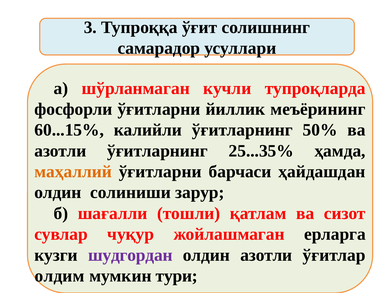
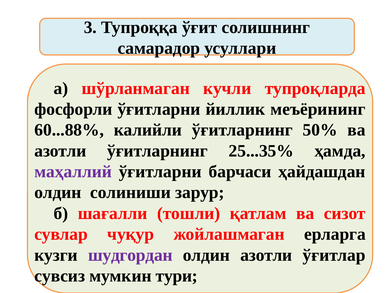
60...15%: 60...15% -> 60...88% (69, 130)
маҳаллий colour: orange -> purple (73, 172)
олдим: олдим -> сувсиз (60, 276)
